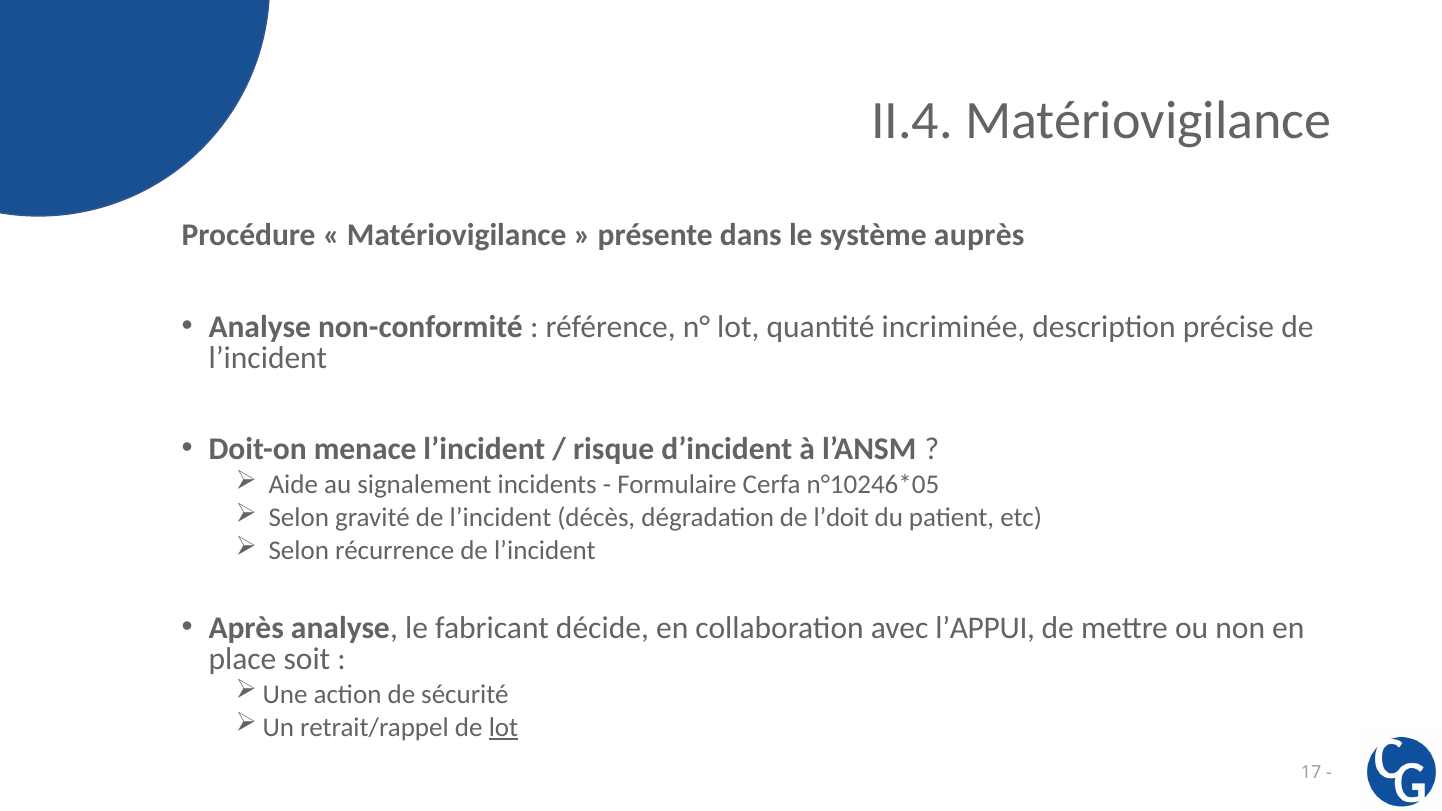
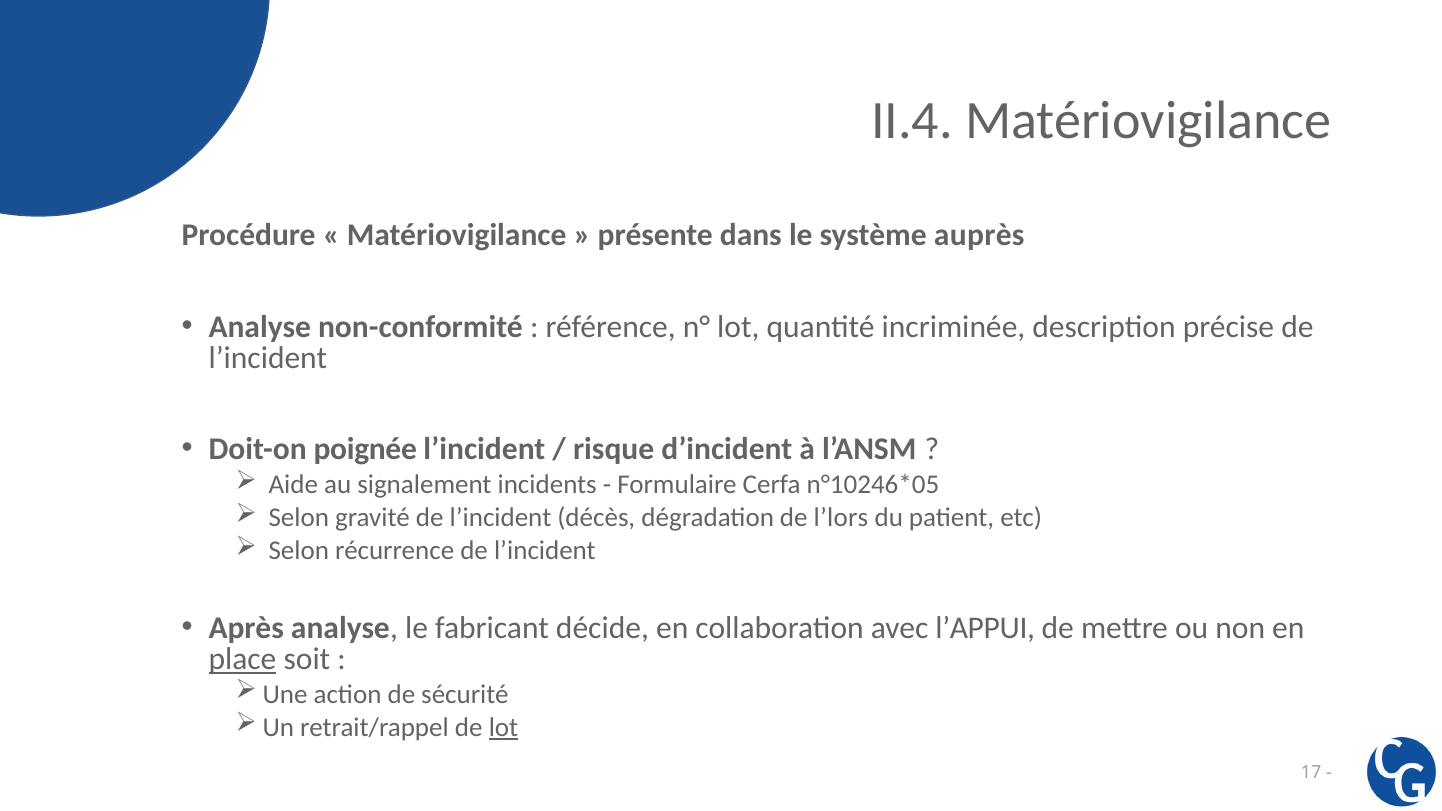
menace: menace -> poignée (365, 450)
l’doit: l’doit -> l’lors (841, 518)
place underline: none -> present (242, 659)
